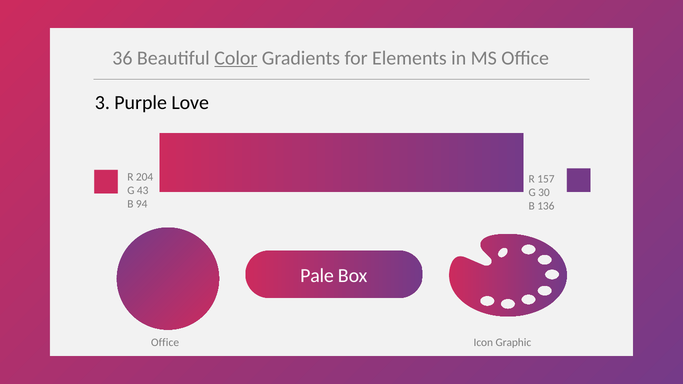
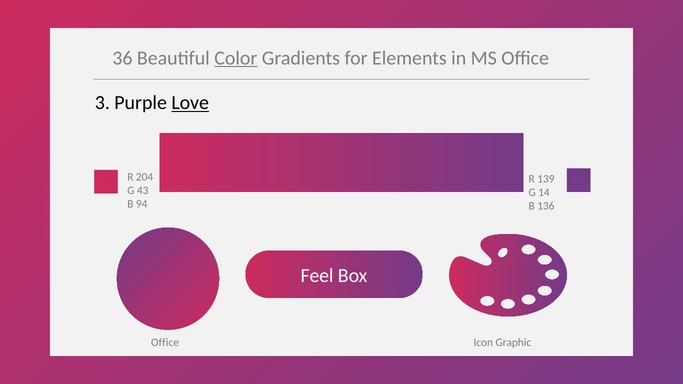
Love underline: none -> present (190, 103)
157: 157 -> 139 (546, 179)
30: 30 -> 14 (544, 193)
Pale: Pale -> Feel (317, 276)
